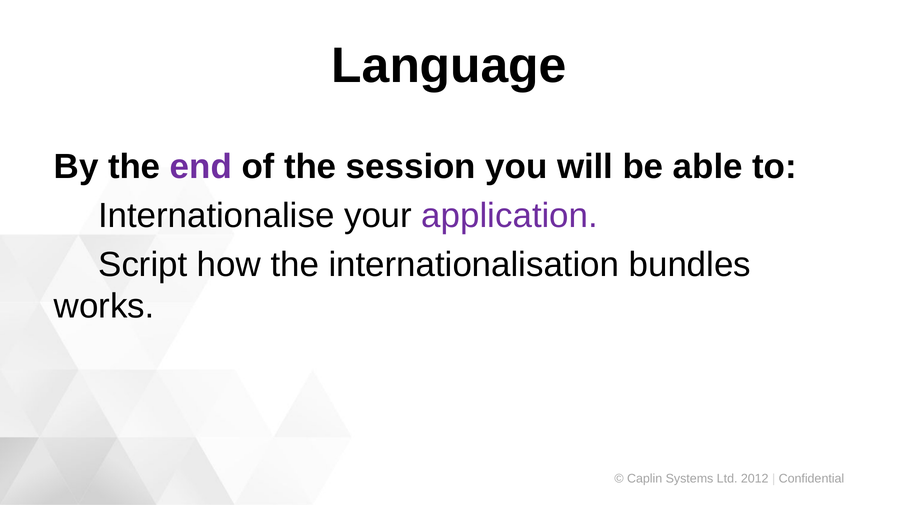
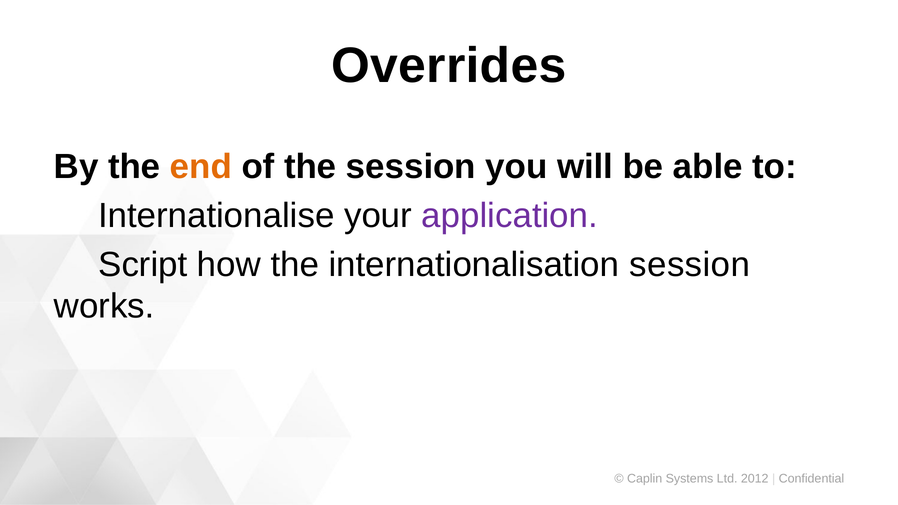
Language: Language -> Overrides (449, 66)
end colour: purple -> orange (201, 167)
internationalisation bundles: bundles -> session (690, 265)
